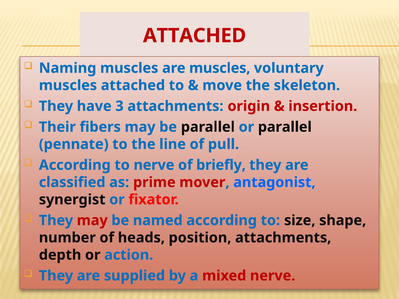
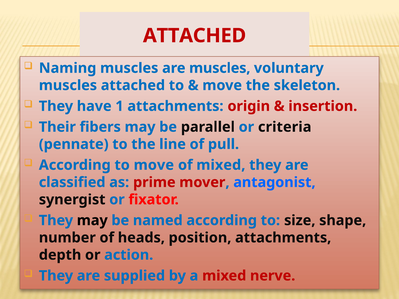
3: 3 -> 1 (119, 106)
or parallel: parallel -> criteria (285, 127)
to nerve: nerve -> move (154, 165)
of briefly: briefly -> mixed (221, 165)
may colour: red -> black (92, 221)
